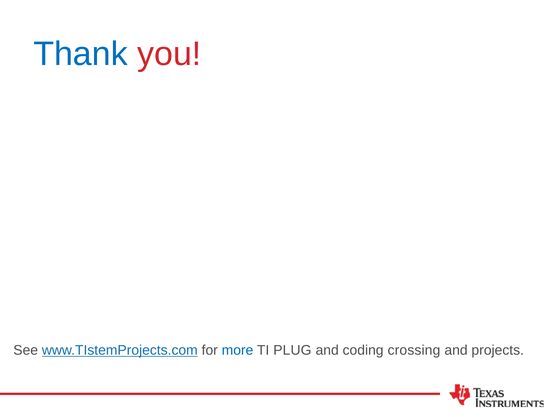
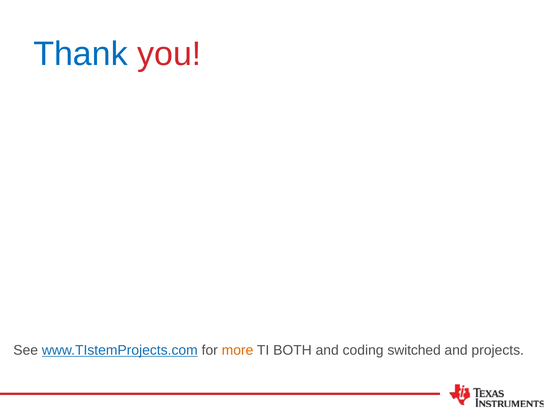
more colour: blue -> orange (238, 350)
PLUG: PLUG -> BOTH (292, 350)
crossing: crossing -> switched (414, 350)
